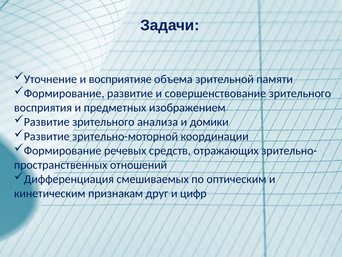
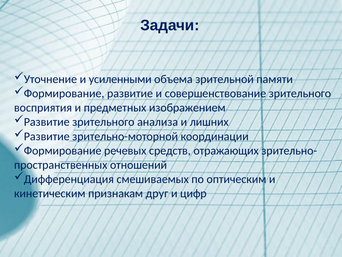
восприятияе: восприятияе -> усиленными (120, 79)
домики: домики -> лишних (209, 122)
